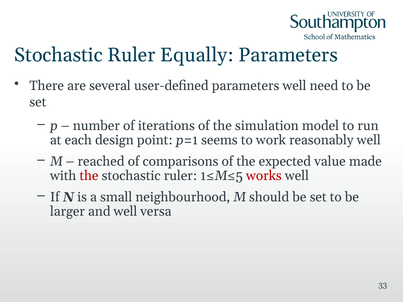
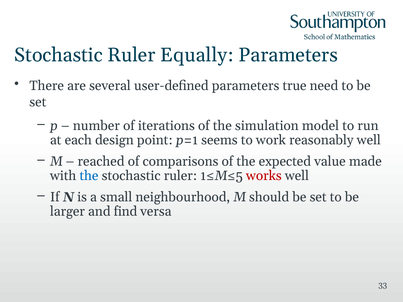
parameters well: well -> true (295, 86)
the colour: red -> blue (89, 176)
and well: well -> find (125, 212)
